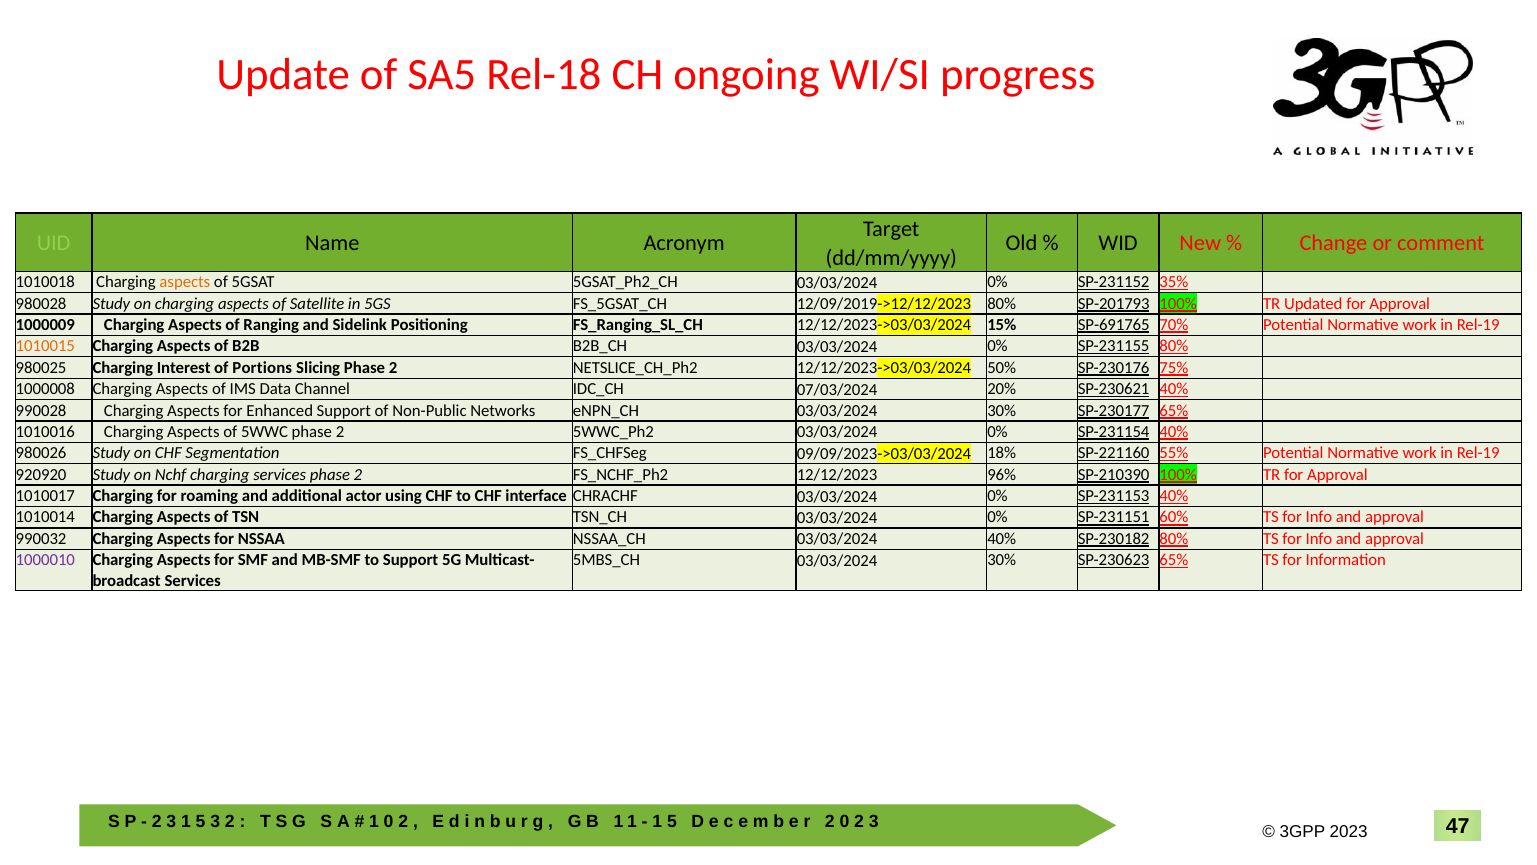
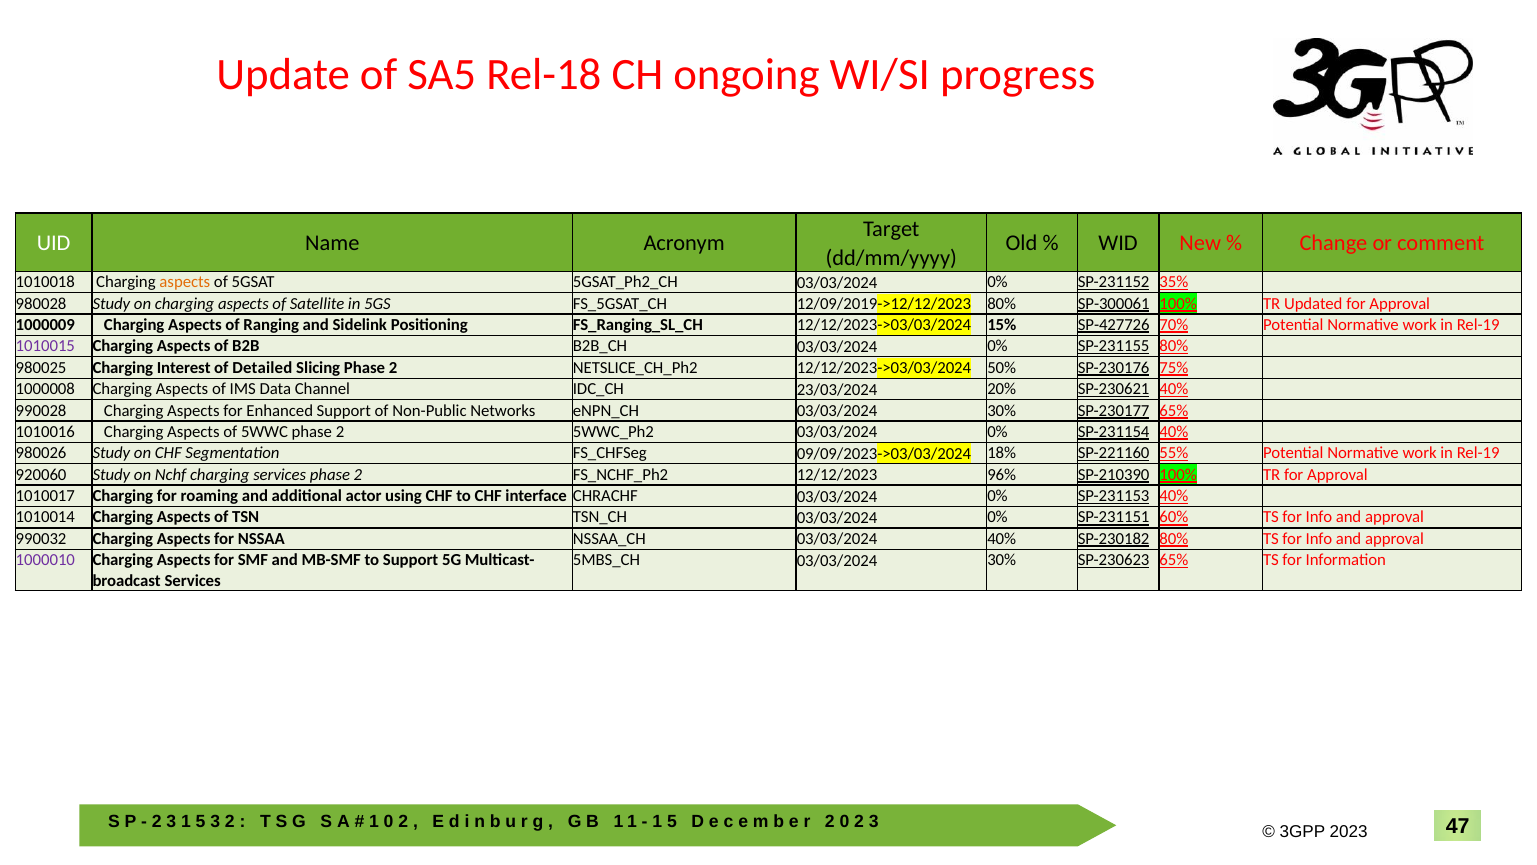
UID colour: light green -> white (54, 243)
SP-201793: SP-201793 -> SP-300061 (1114, 303)
SP-691765: SP-691765 -> SP-427726 (1114, 325)
1010015 colour: orange -> purple (45, 346)
Portions: Portions -> Detailed (262, 368)
07/03/2024: 07/03/2024 -> 23/03/2024 (837, 389)
920920: 920920 -> 920060 (41, 474)
